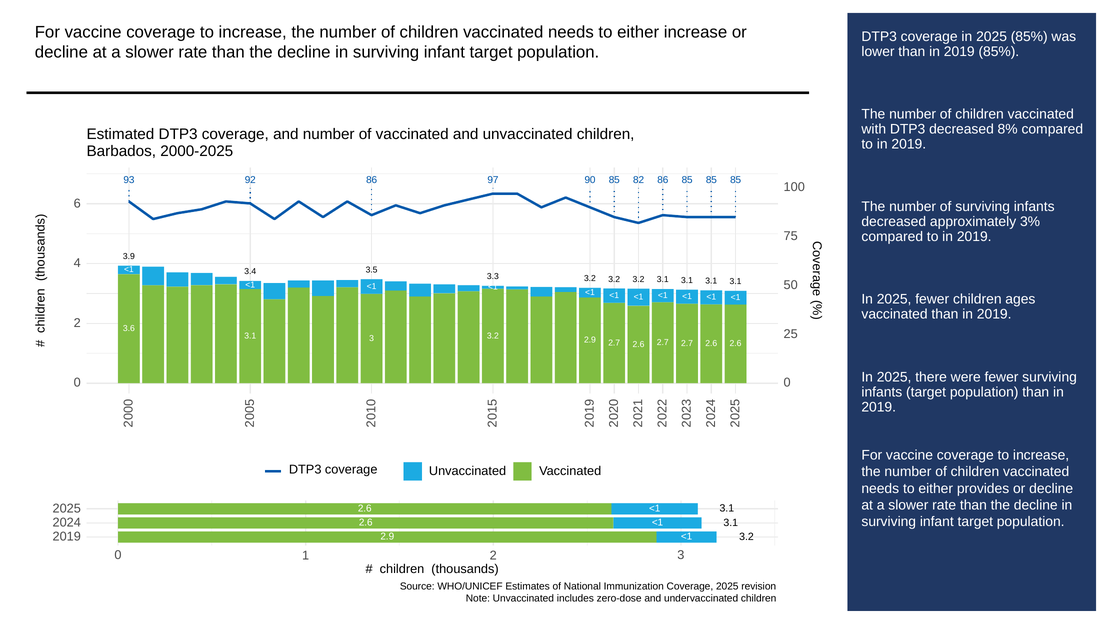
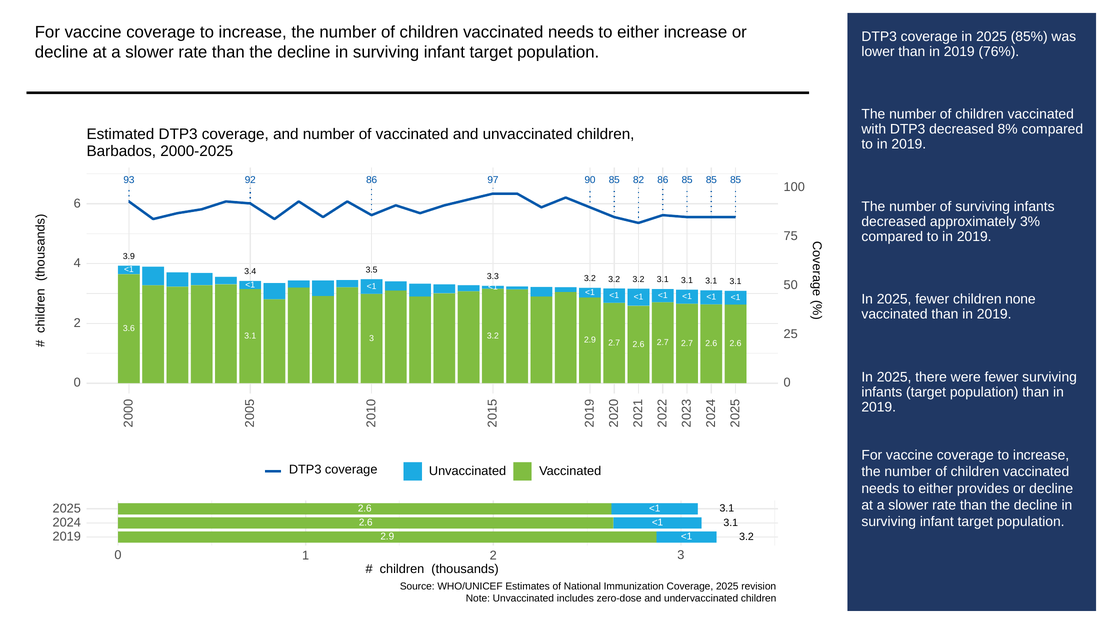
2019 85%: 85% -> 76% (999, 51)
ages: ages -> none (1020, 300)
